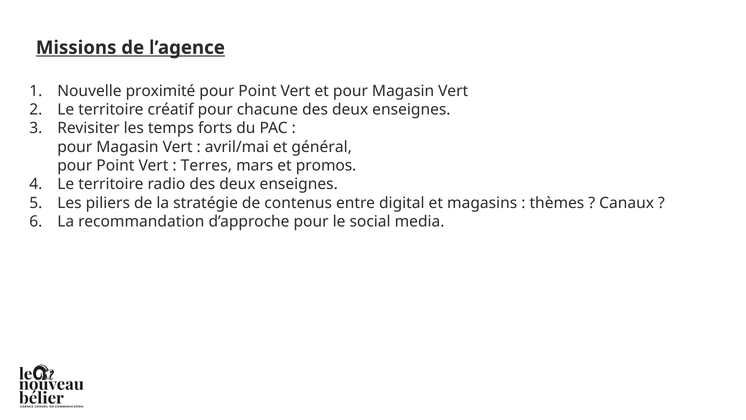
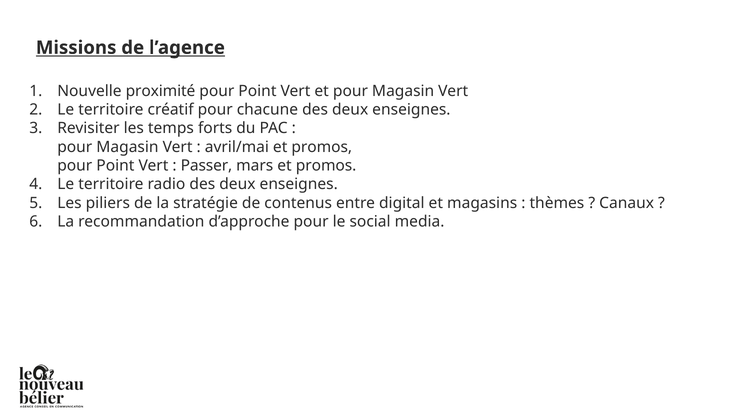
avril/mai et général: général -> promos (322, 147)
Terres: Terres -> Passer (206, 165)
